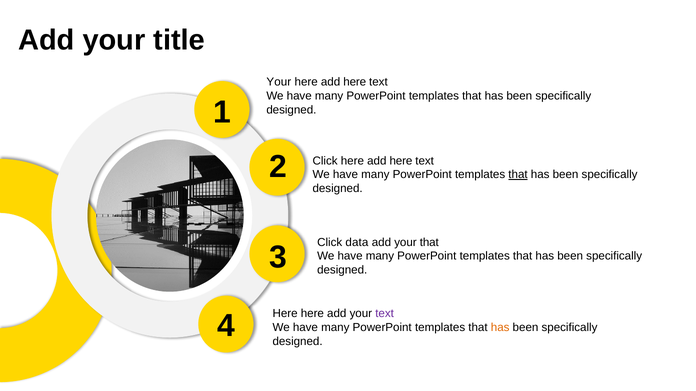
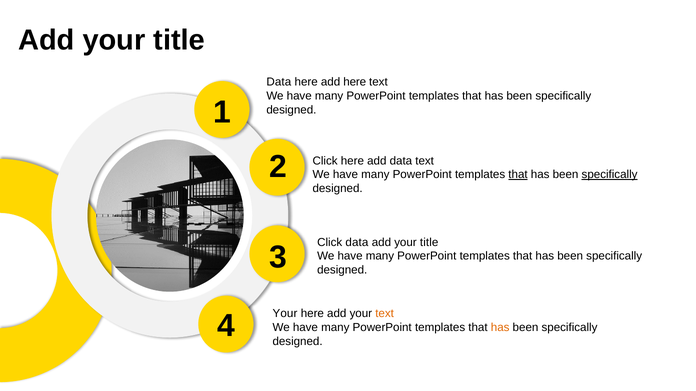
Your: Your -> Data (279, 82)
Click here add here: here -> data (401, 161)
specifically underline: none -> present (610, 175)
that: that -> title (429, 243)
Here: Here -> Your (285, 314)
text colour: purple -> orange (385, 314)
